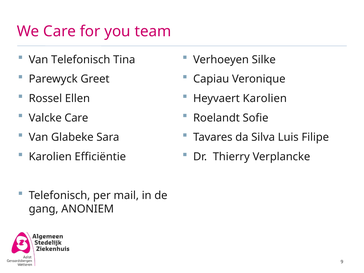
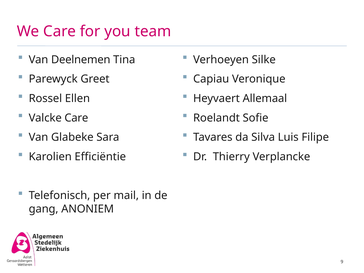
Van Telefonisch: Telefonisch -> Deelnemen (81, 60)
Heyvaert Karolien: Karolien -> Allemaal (265, 98)
